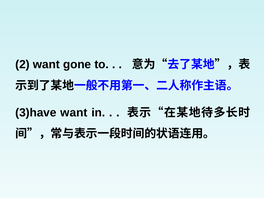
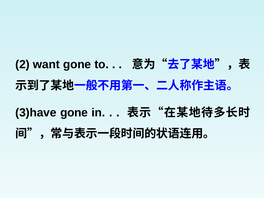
3)have want: want -> gone (74, 113)
